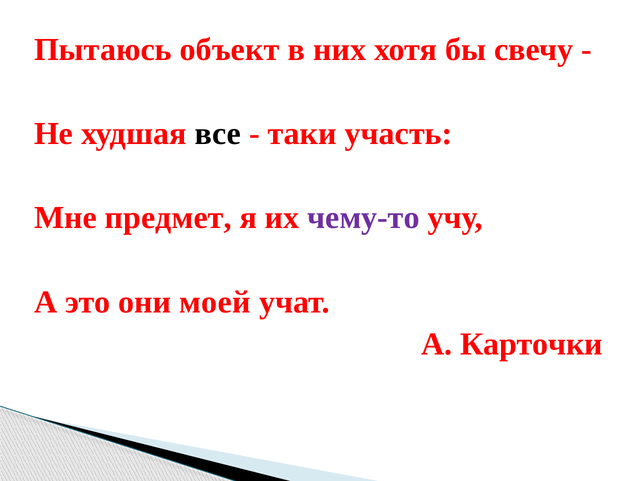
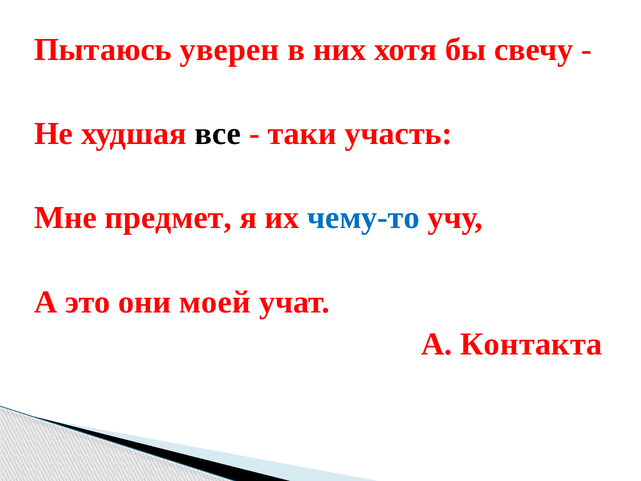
объект: объект -> уверен (230, 50)
чему-то colour: purple -> blue (363, 218)
Карточки: Карточки -> Контакта (531, 344)
